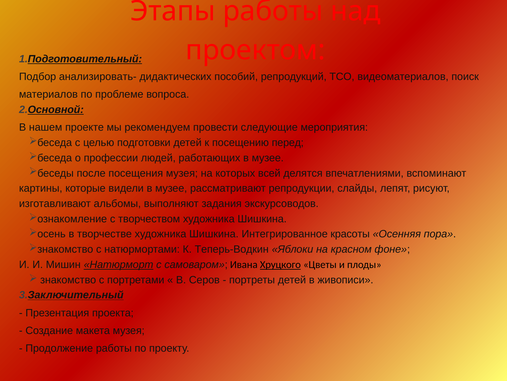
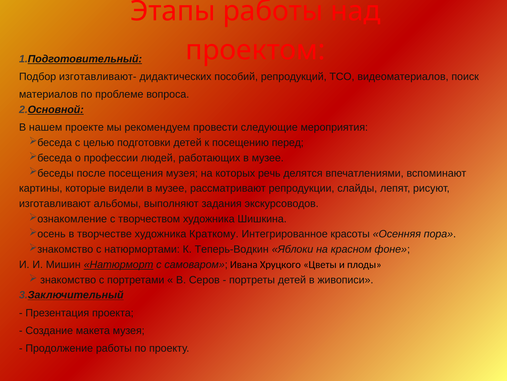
анализировать-: анализировать- -> изготавливают- (98, 77)
всей: всей -> речь (269, 173)
творчестве художника Шишкина: Шишкина -> Краткому (214, 234)
Хруцкого underline: present -> none (280, 264)
